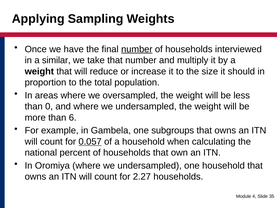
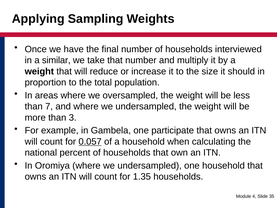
number underline: present -> none (137, 49)
0: 0 -> 7 (49, 106)
6: 6 -> 3 (73, 117)
subgroups: subgroups -> participate (173, 130)
2.27: 2.27 -> 1.35 (142, 177)
